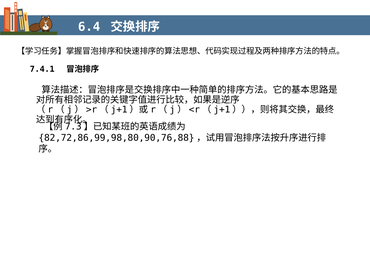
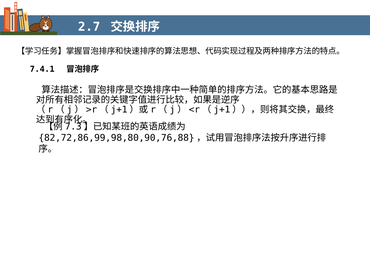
6.4: 6.4 -> 2.7 (89, 27)
